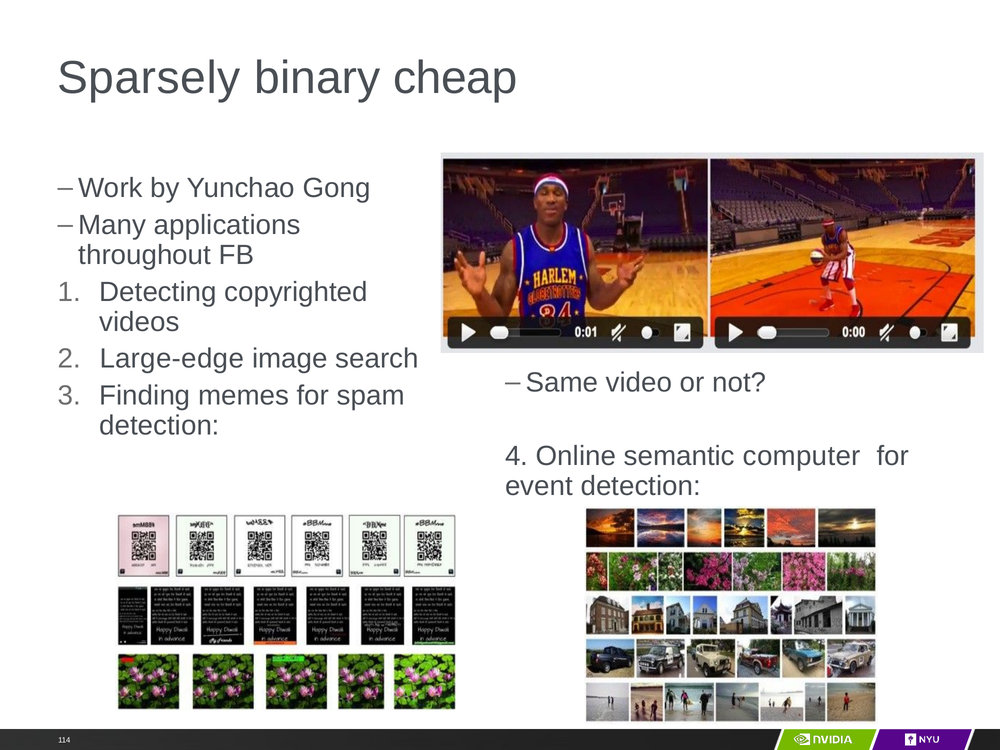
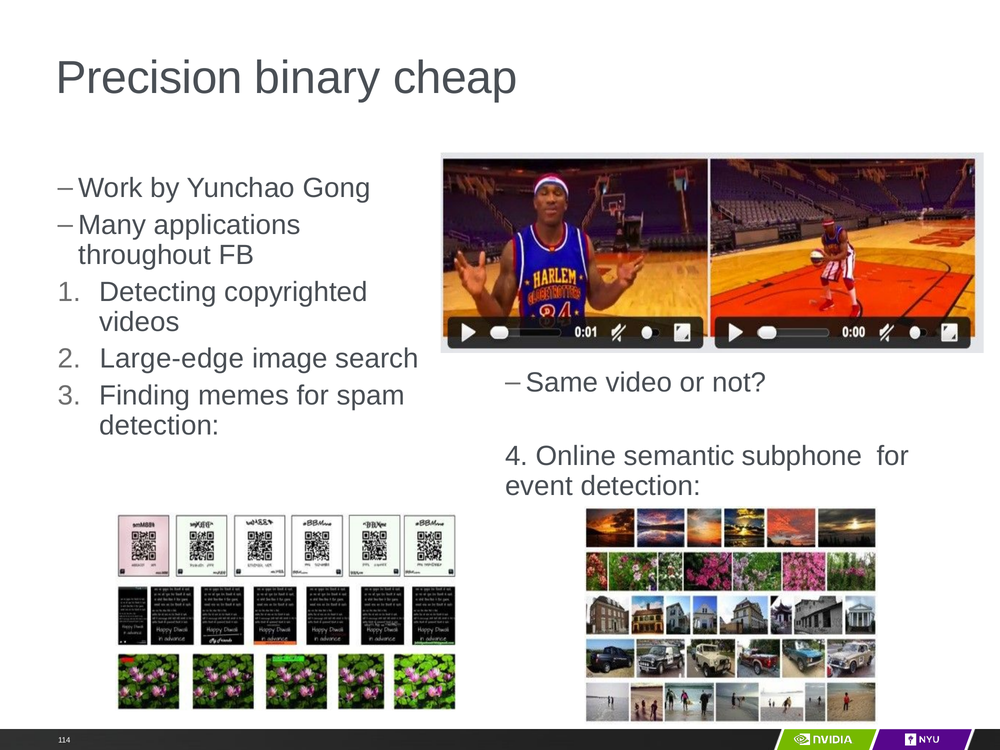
Sparsely: Sparsely -> Precision (149, 78)
computer: computer -> subphone (802, 456)
